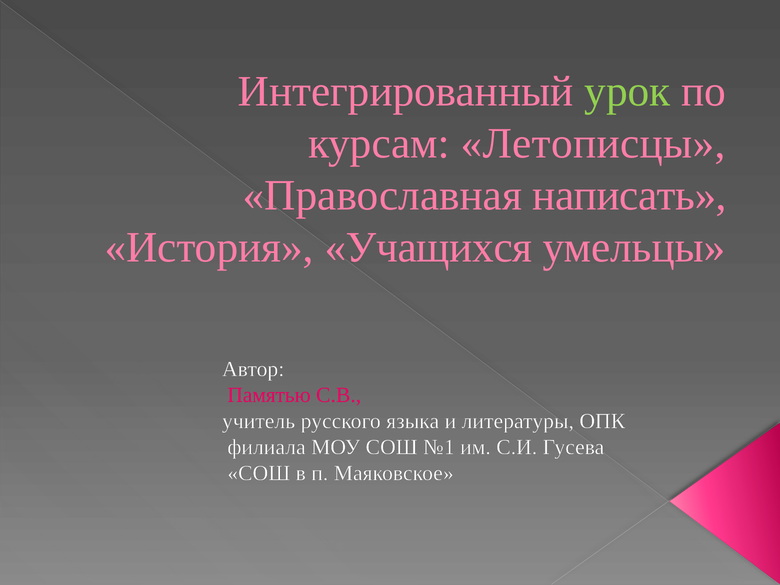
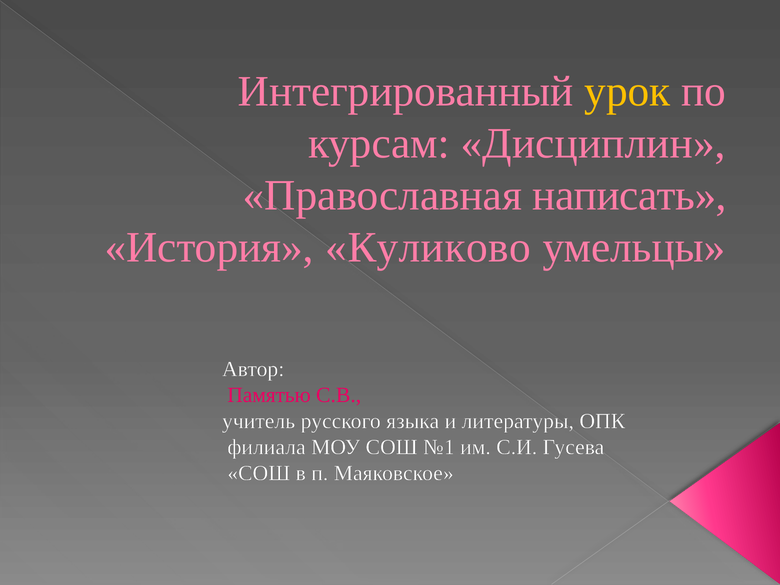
урок colour: light green -> yellow (627, 92)
Летописцы: Летописцы -> Дисциплин (593, 143)
Учащихся: Учащихся -> Куликово (428, 247)
